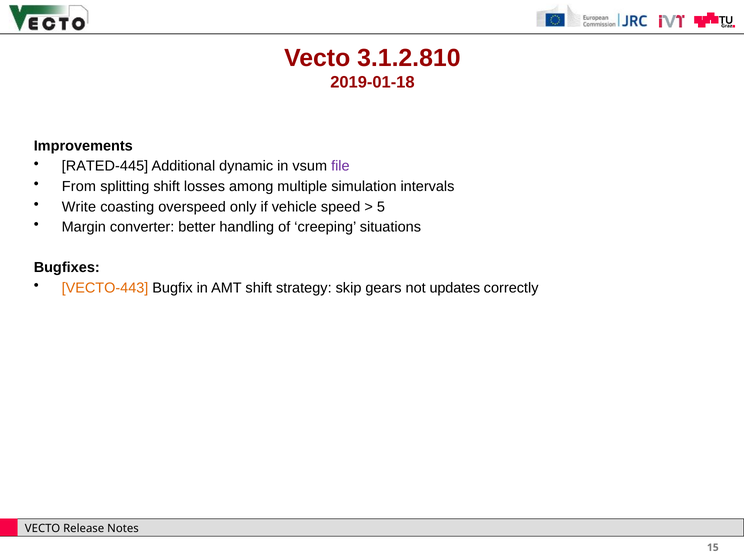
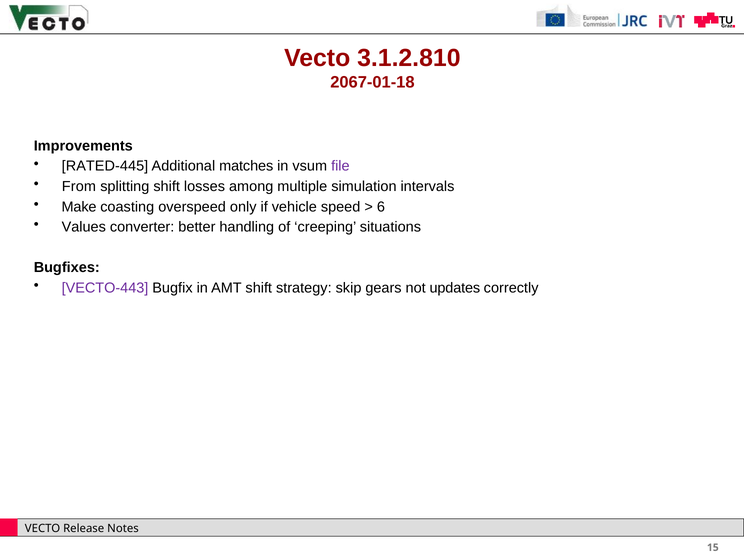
2019-01-18: 2019-01-18 -> 2067-01-18 (372, 83)
dynamic: dynamic -> matches (246, 166)
Write: Write -> Make (79, 207)
5: 5 -> 6 (381, 207)
Margin: Margin -> Values (84, 227)
VECTO-443 colour: orange -> purple (105, 288)
